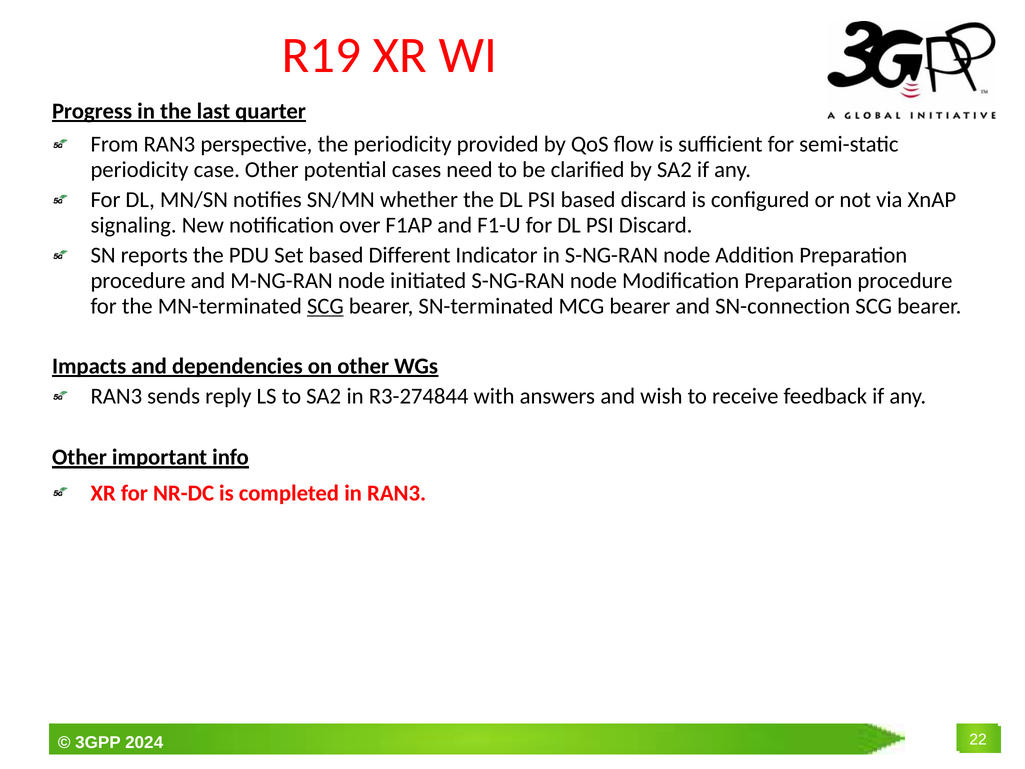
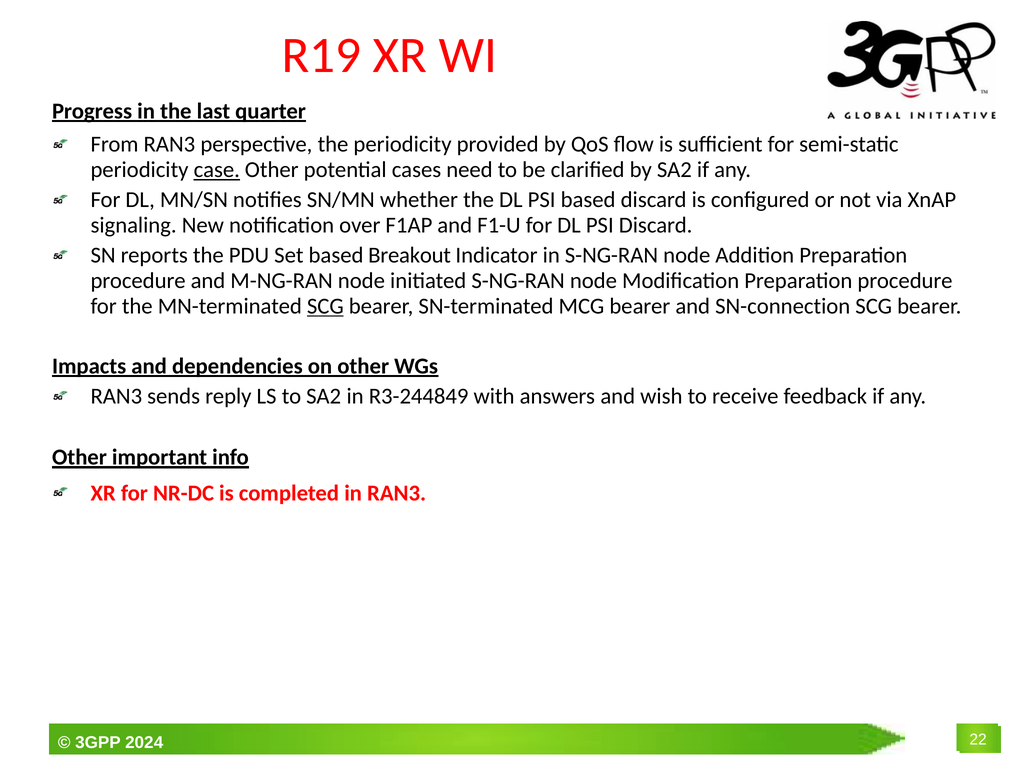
case underline: none -> present (217, 170)
Different: Different -> Breakout (410, 255)
R3-274844: R3-274844 -> R3-244849 (419, 396)
